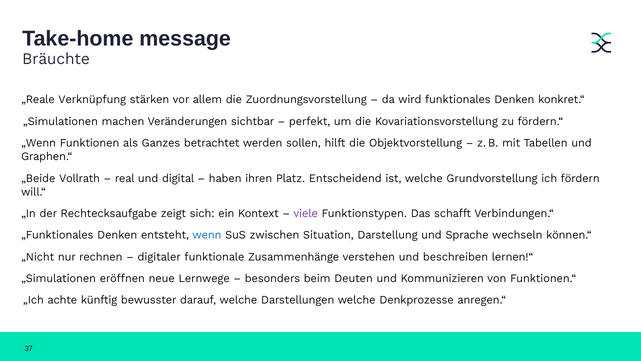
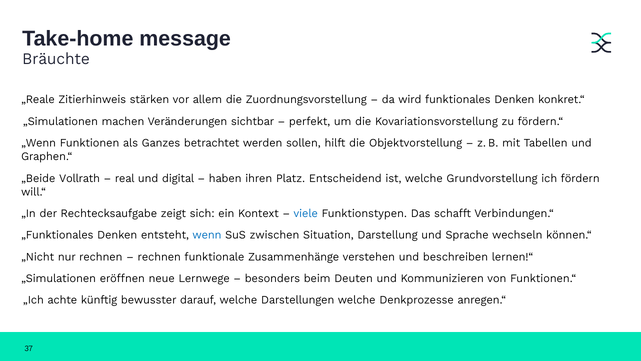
Verknüpfung: Verknüpfung -> Zitierhinweis (92, 100)
viele colour: purple -> blue (306, 213)
digitaler: digitaler -> rechnen (159, 257)
